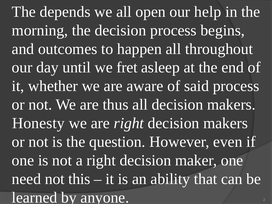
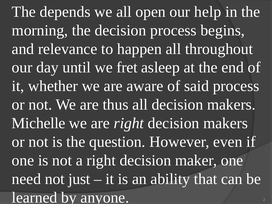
outcomes: outcomes -> relevance (68, 49)
Honesty: Honesty -> Michelle (39, 123)
this: this -> just (79, 179)
